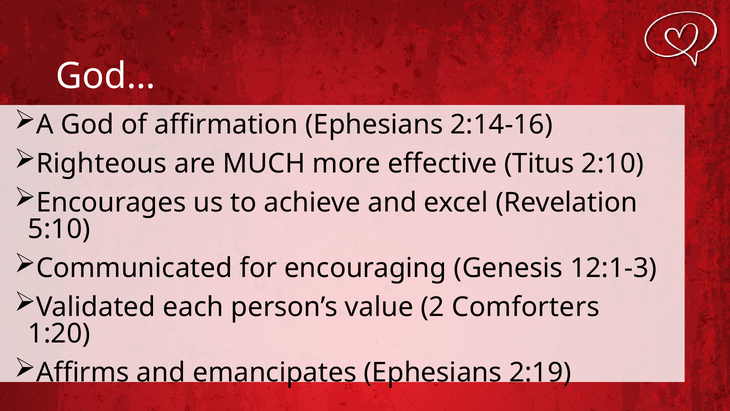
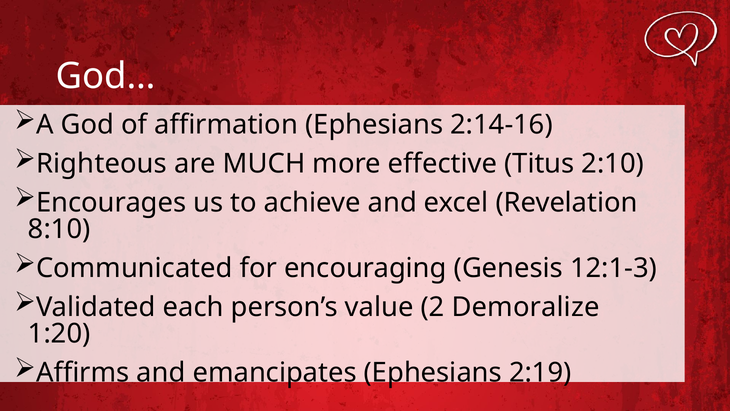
5:10: 5:10 -> 8:10 (59, 229)
Comforters: Comforters -> Demoralize (526, 307)
